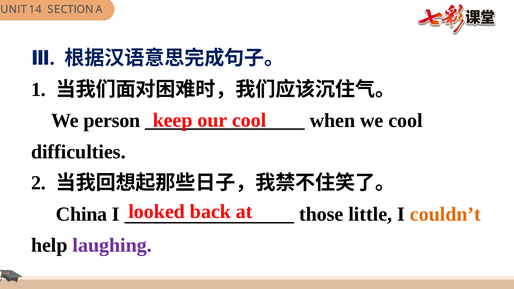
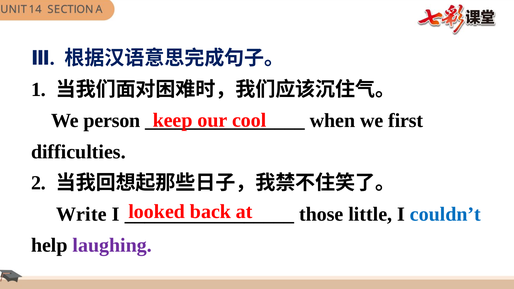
we cool: cool -> first (406, 121)
China: China -> Write (81, 214)
couldn’t colour: orange -> blue (445, 214)
